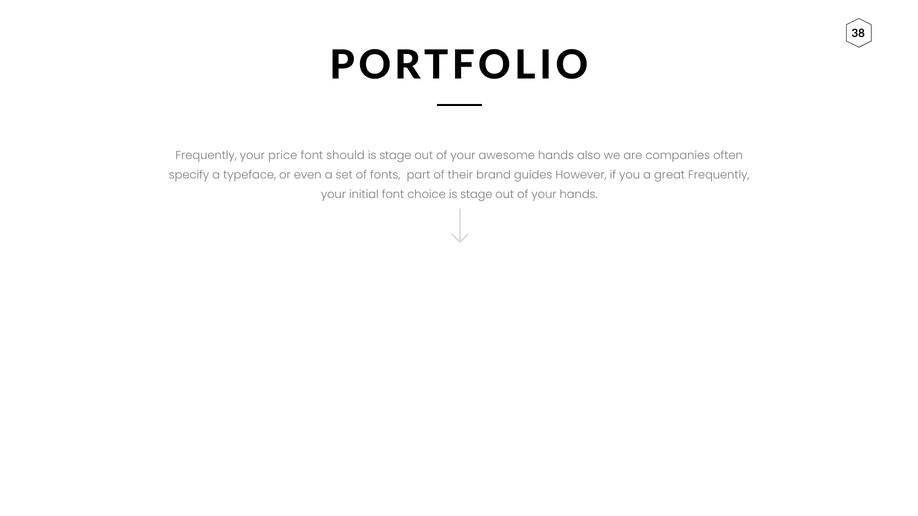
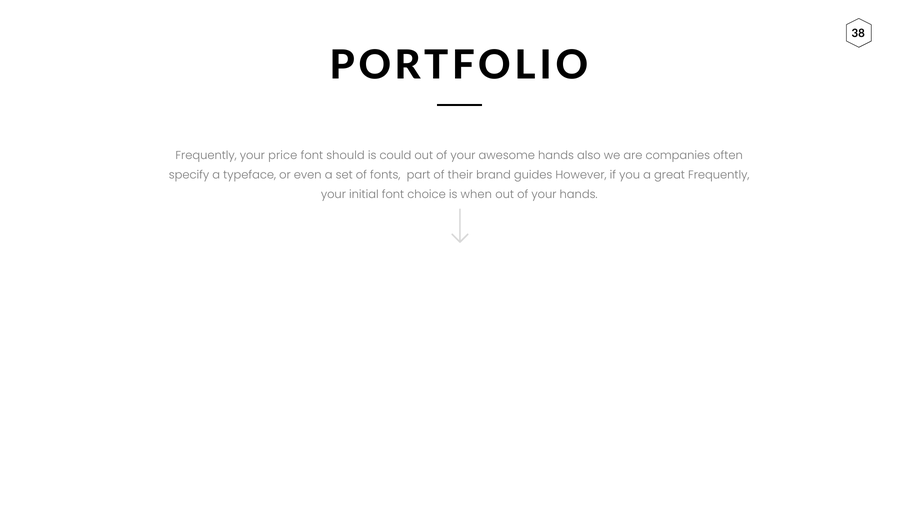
stage: stage -> could (395, 156)
choice is stage: stage -> when (476, 194)
